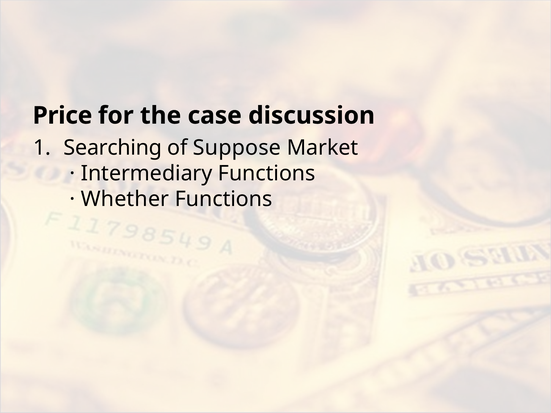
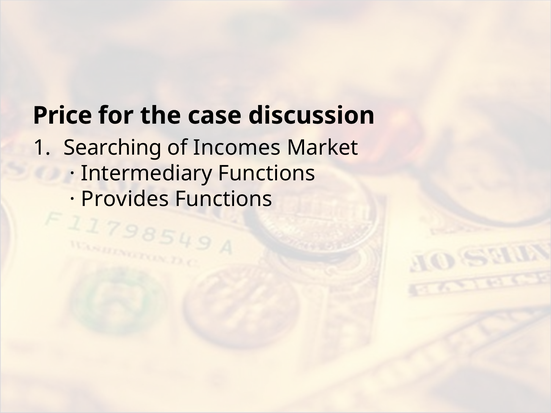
Suppose: Suppose -> Incomes (237, 148)
Whether: Whether -> Provides (125, 199)
